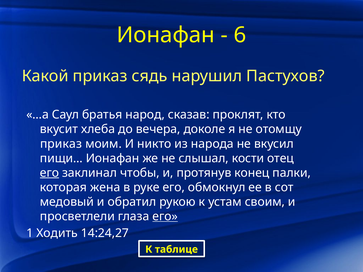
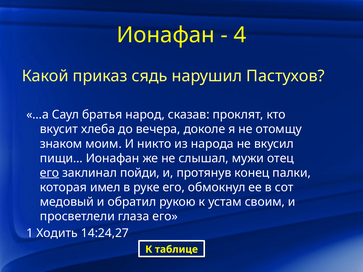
6: 6 -> 4 (240, 35)
приказ: приказ -> знаком (61, 144)
кости: кости -> мужи (248, 158)
чтобы: чтобы -> пойди (140, 173)
жена: жена -> имел (105, 187)
его underline: present -> none (165, 216)
